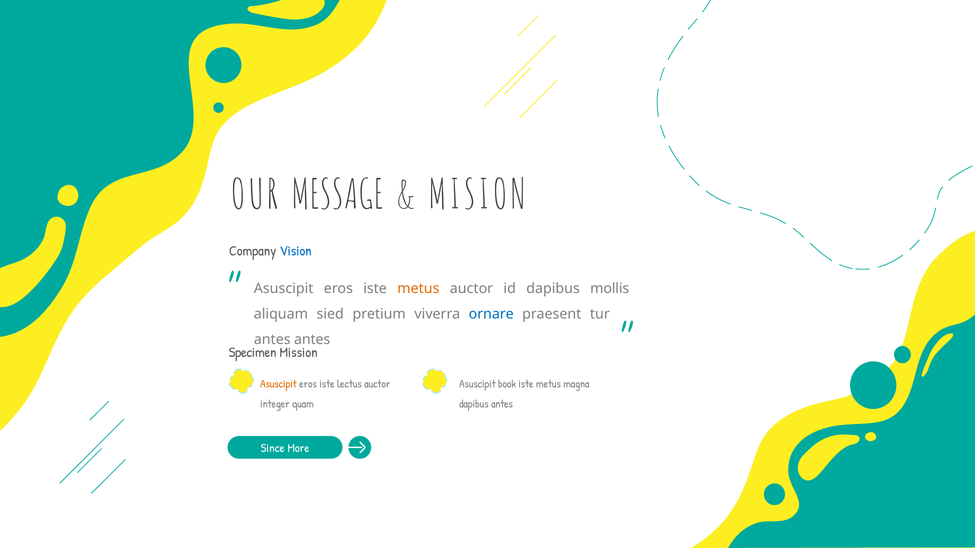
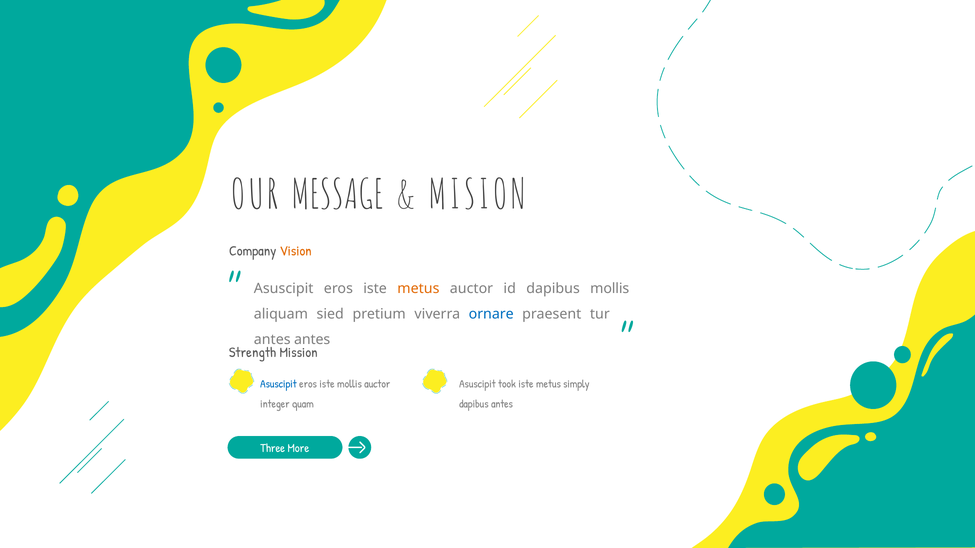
Vision colour: blue -> orange (296, 251)
Specimen: Specimen -> Strength (253, 353)
Asuscipit colour: orange -> blue (278, 385)
iste lectus: lectus -> mollis (349, 385)
book: book -> took (507, 385)
magna: magna -> simply (576, 385)
Since: Since -> Three (273, 448)
